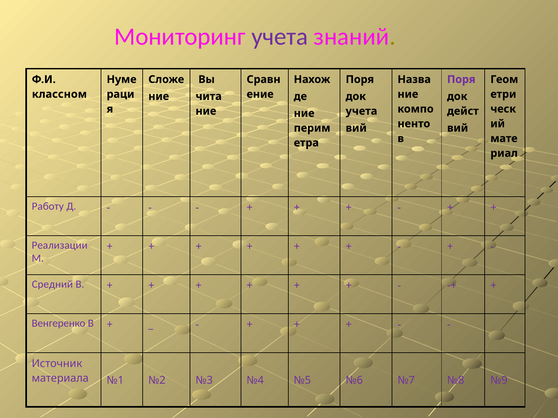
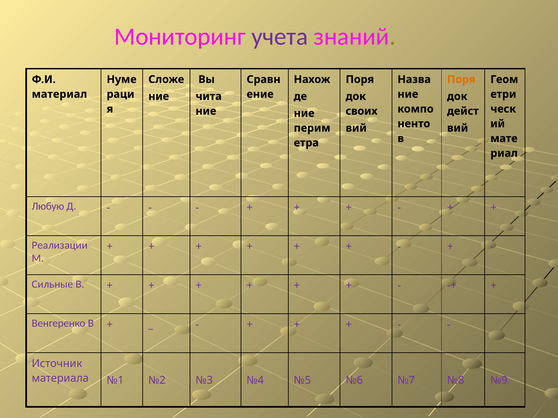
Поря colour: purple -> orange (461, 80)
классном: классном -> материал (59, 94)
учета: учета -> своих (362, 111)
Работу: Работу -> Любую (48, 206)
Средний: Средний -> Сильные (52, 285)
